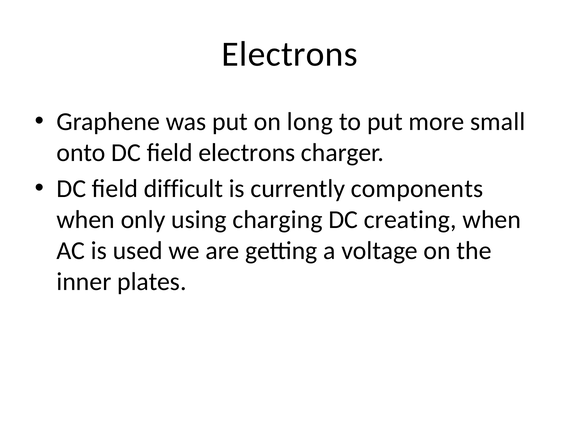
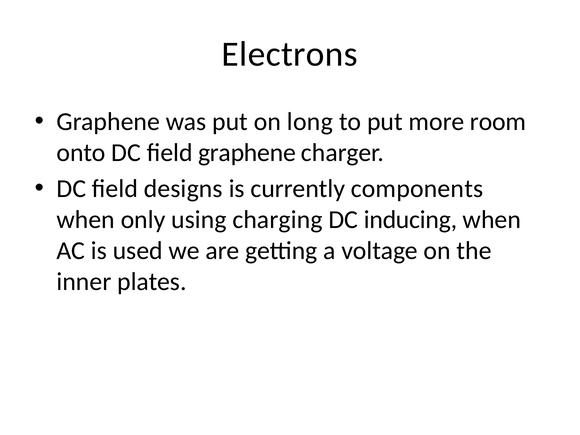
small: small -> room (498, 122)
field electrons: electrons -> graphene (247, 153)
difficult: difficult -> designs (183, 189)
creating: creating -> inducing (410, 220)
